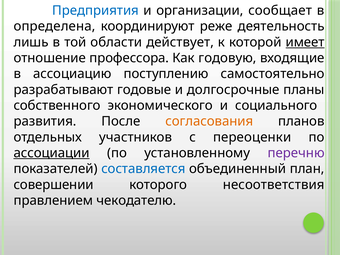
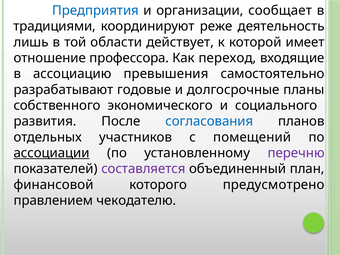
определена: определена -> традициями (55, 26)
имеет underline: present -> none (305, 42)
годовую: годовую -> переход (227, 58)
поступлению: поступлению -> превышения (166, 74)
согласования colour: orange -> blue (209, 121)
переоценки: переоценки -> помещений (252, 137)
составляется colour: blue -> purple (143, 169)
совершении: совершении -> финансовой (54, 185)
несоответствия: несоответствия -> предусмотрено (274, 185)
